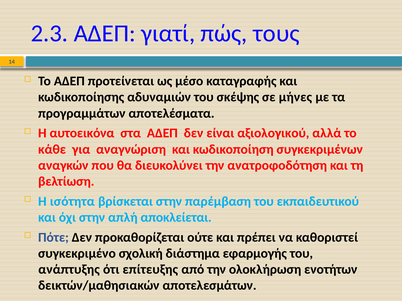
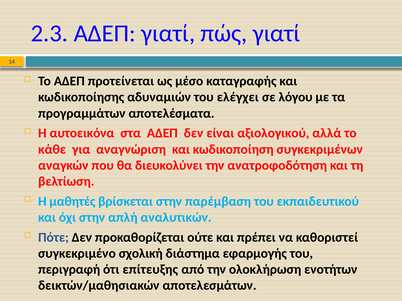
πώς τους: τους -> γιατί (277, 34)
σκέψης: σκέψης -> ελέγχει (238, 97)
μήνες: μήνες -> λόγου (296, 97)
ισότητα: ισότητα -> μαθητές (72, 202)
αποκλείεται: αποκλείεται -> αναλυτικών (176, 218)
ανάπτυξης: ανάπτυξης -> περιγραφή (69, 270)
